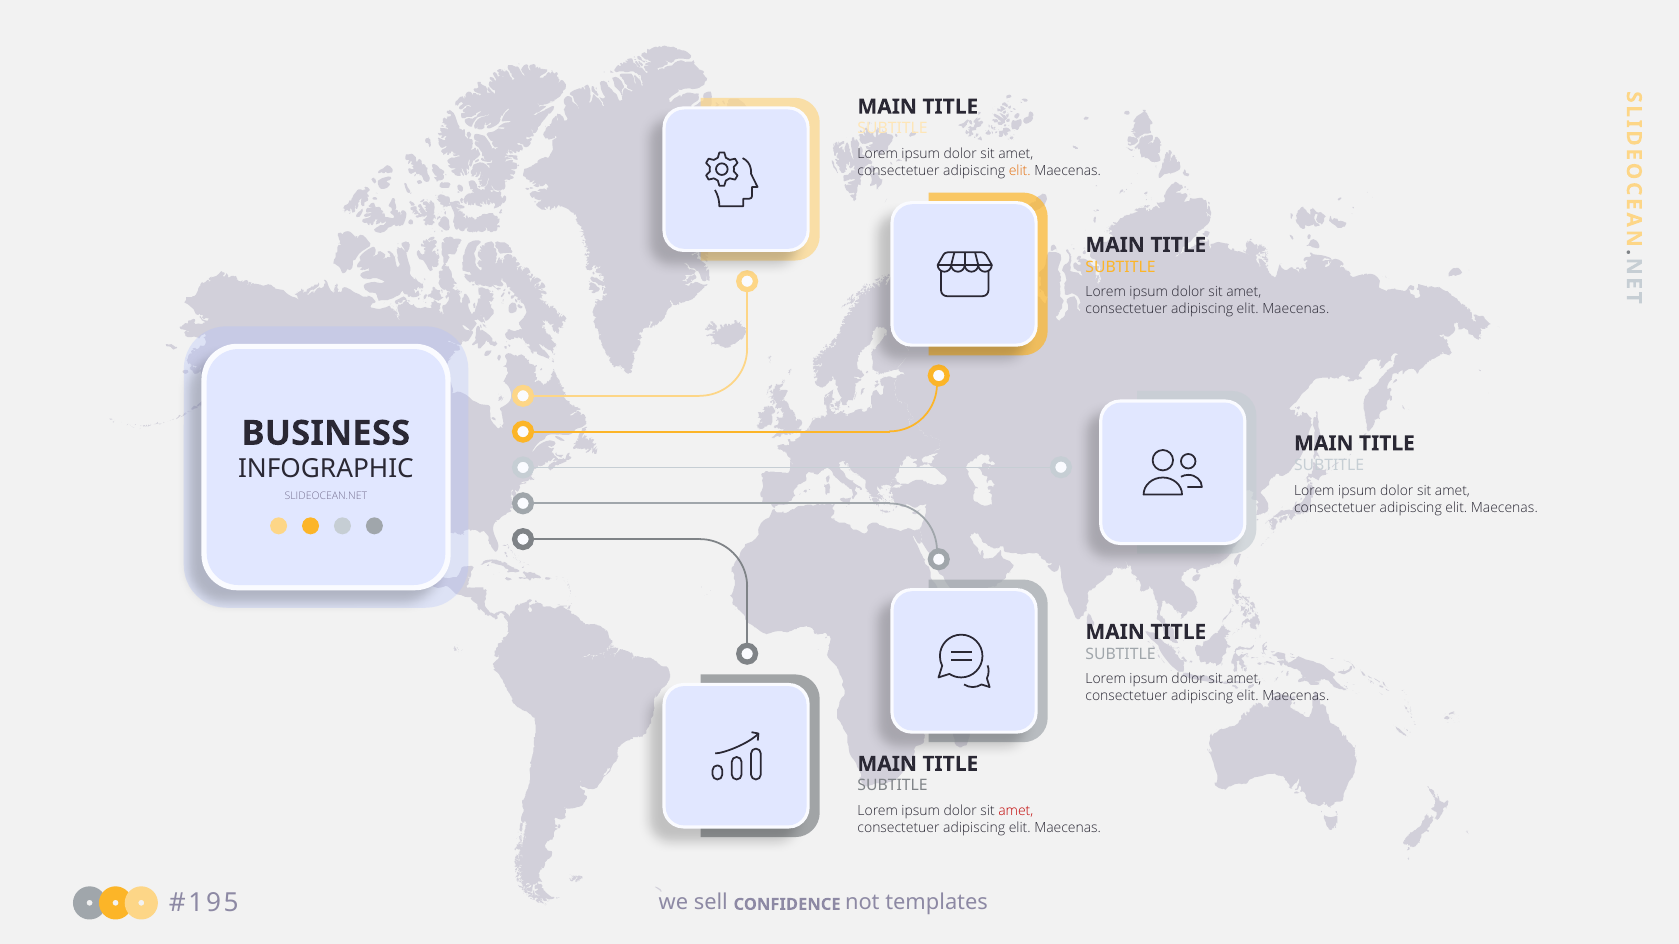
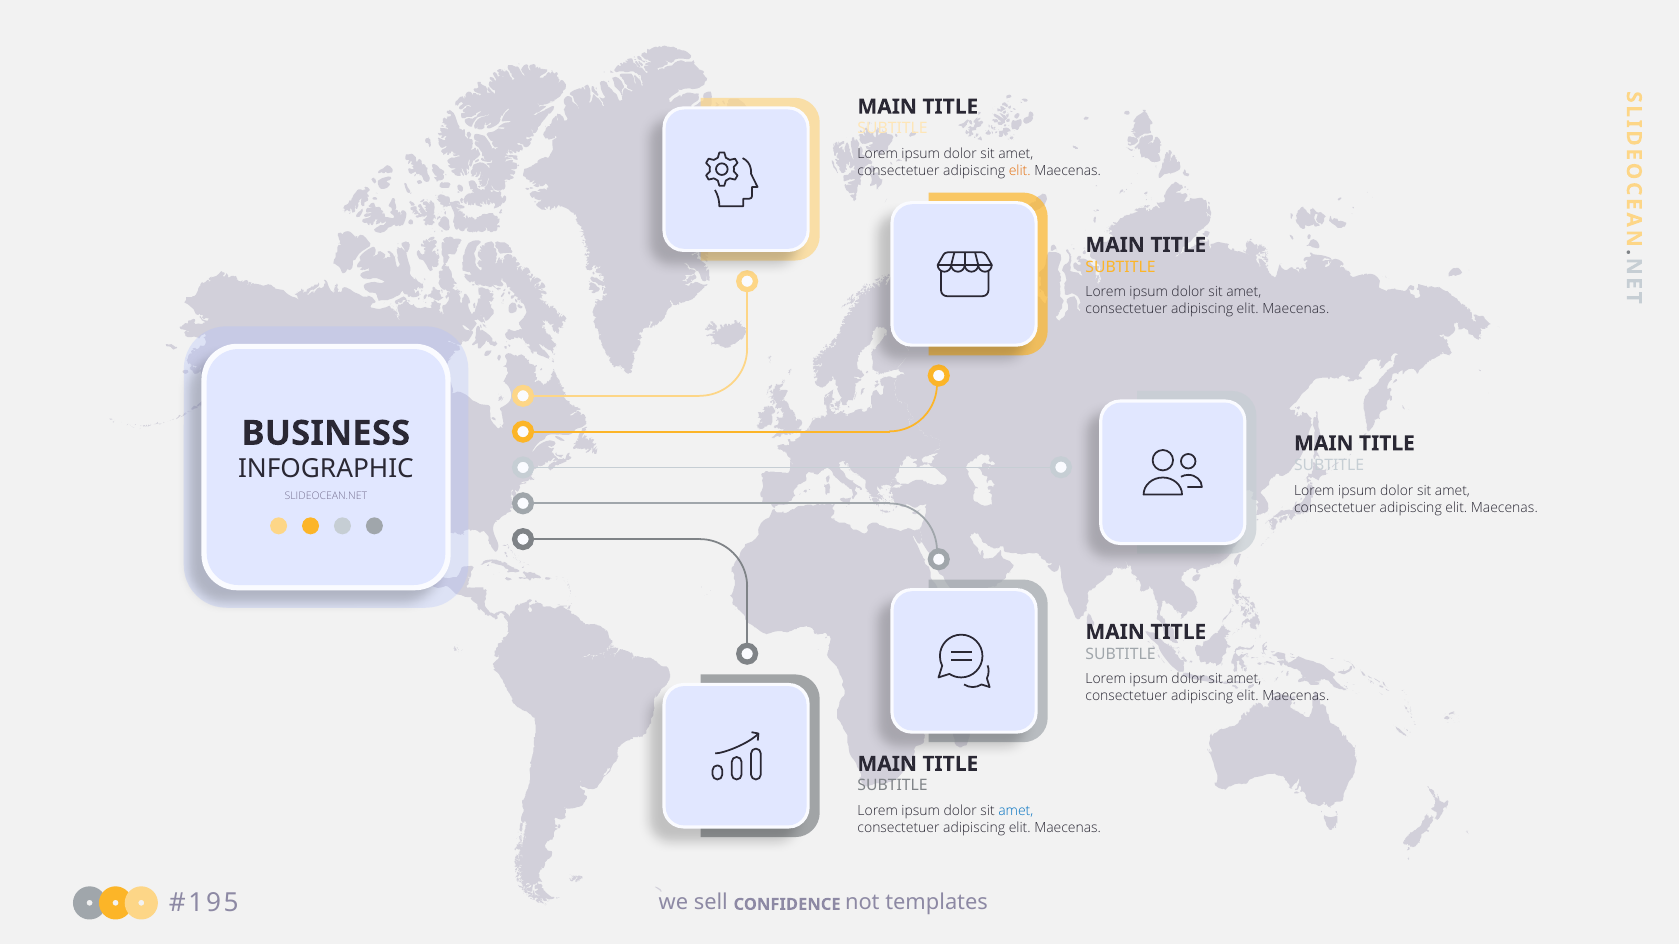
amet colour: red -> blue (1016, 812)
